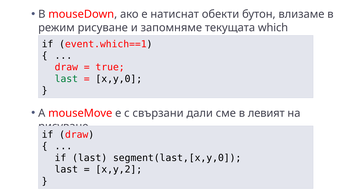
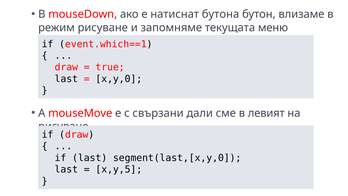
обекти: обекти -> бутона (221, 14)
which: which -> меню (273, 28)
last colour: green -> black (66, 79)
x,y,2: x,y,2 -> x,y,5 (119, 169)
